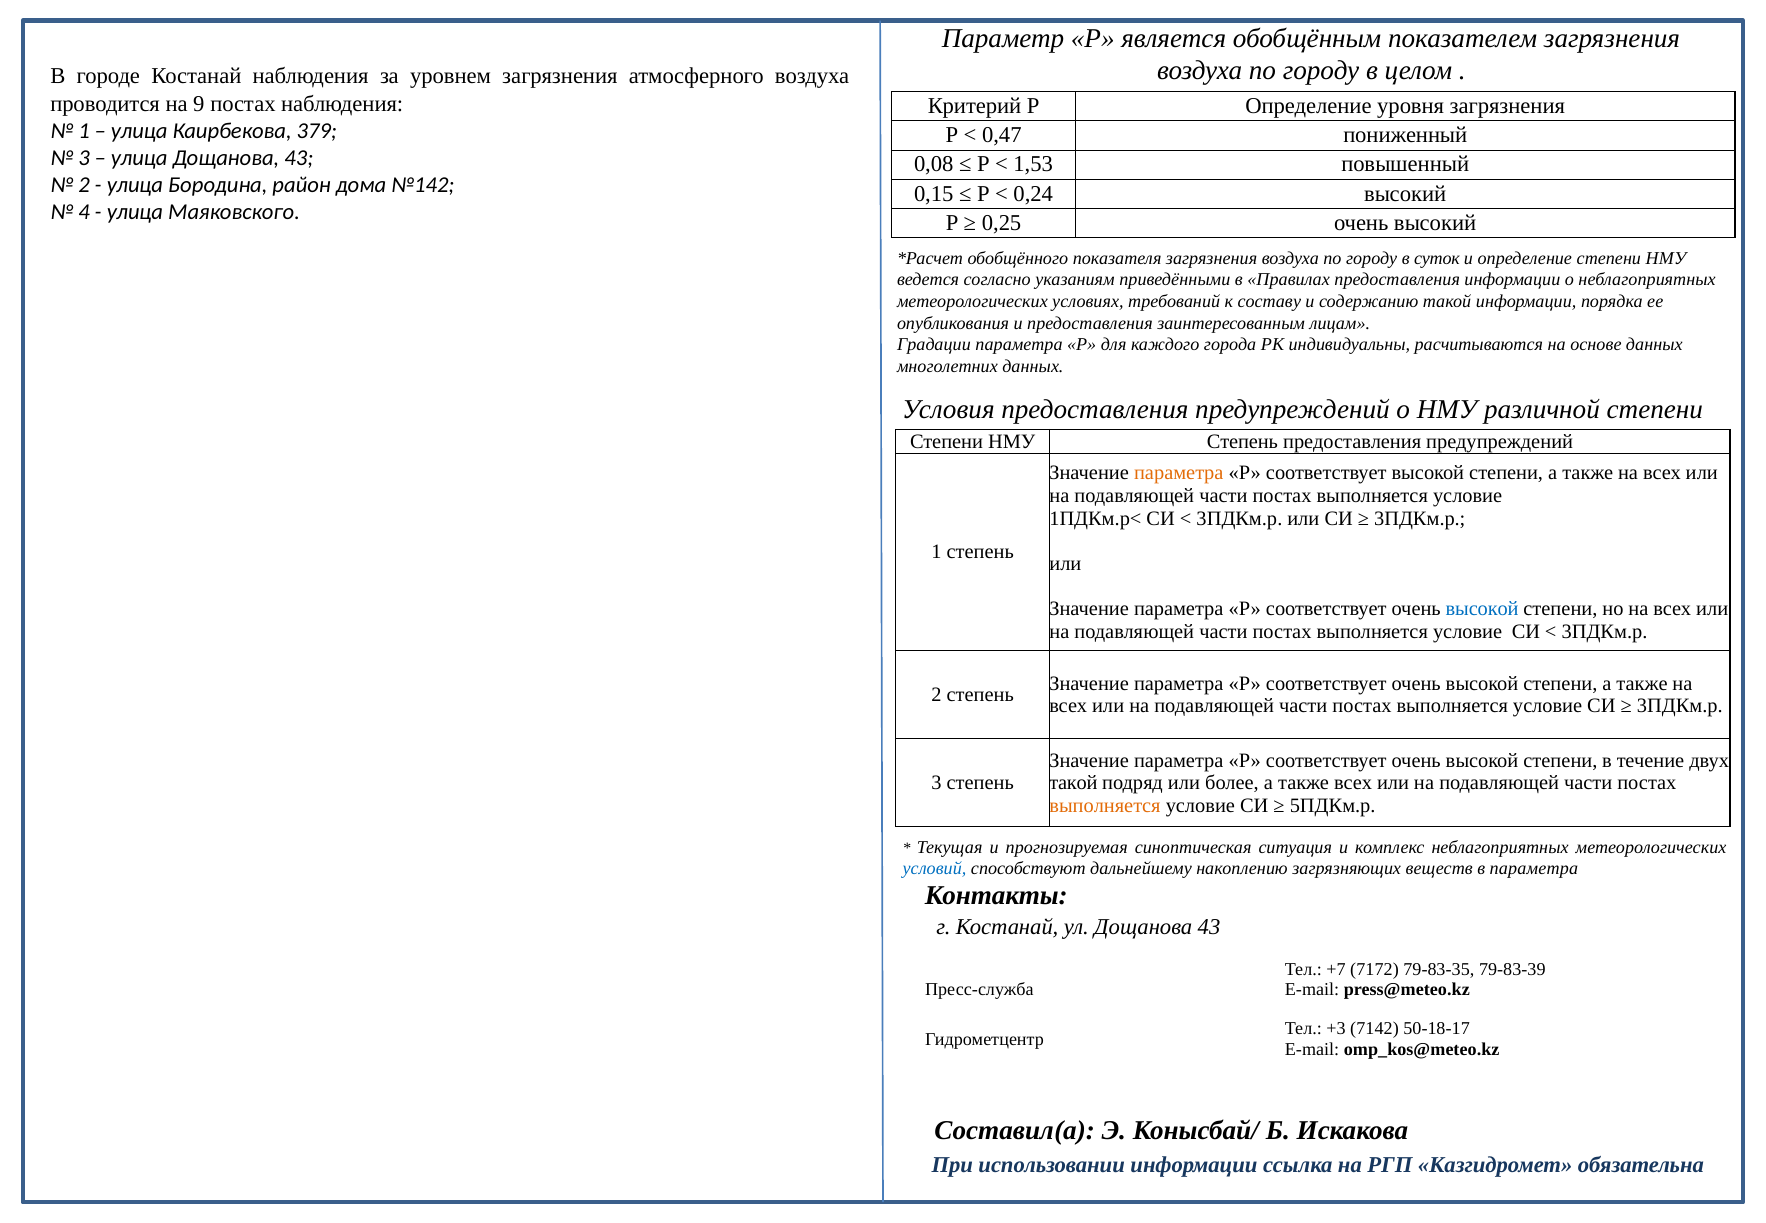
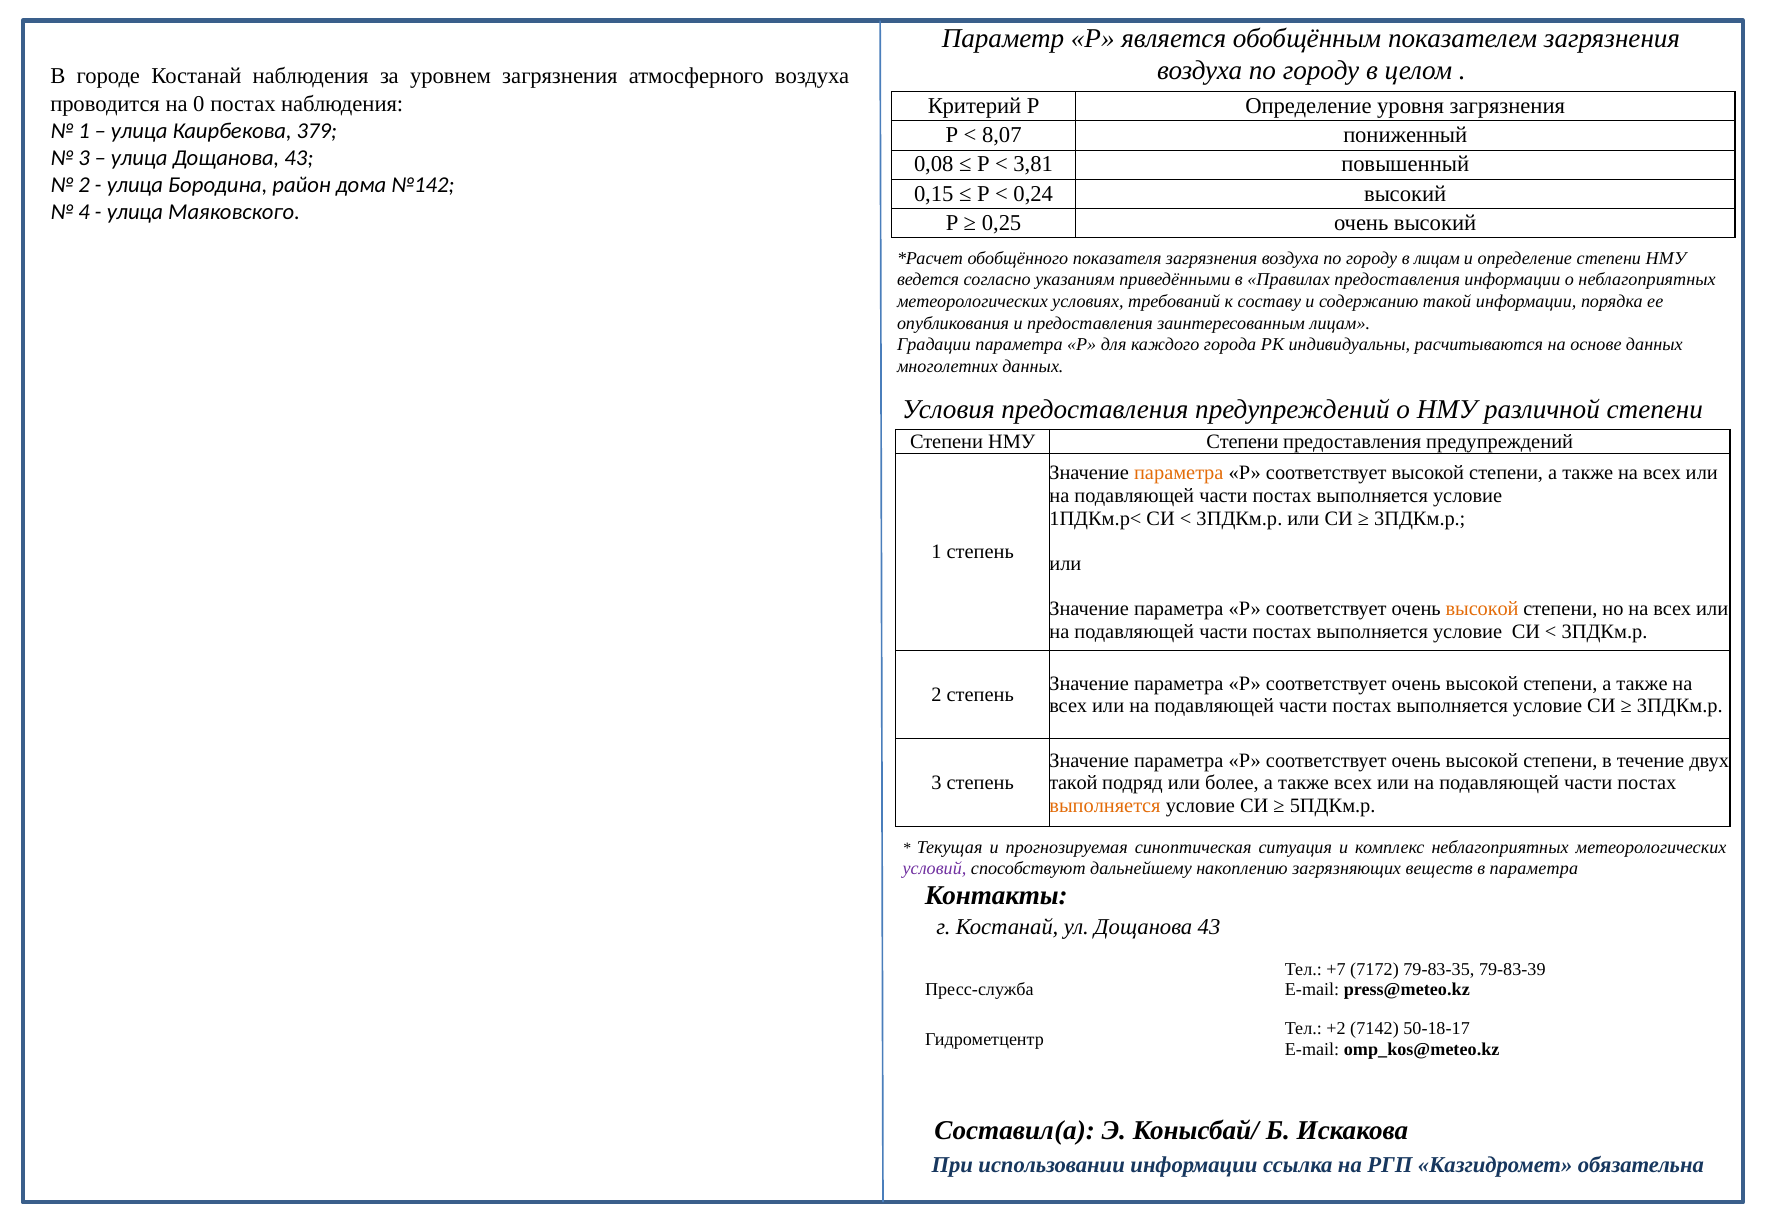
9: 9 -> 0 (199, 103)
0,47: 0,47 -> 8,07 (1002, 135)
1,53: 1,53 -> 3,81 (1033, 164)
в суток: суток -> лицам (1437, 258)
НМУ Степень: Степень -> Степени (1242, 442)
высокой colour: blue -> orange (1482, 609)
условий colour: blue -> purple (935, 869)
+3: +3 -> +2 (1336, 1029)
